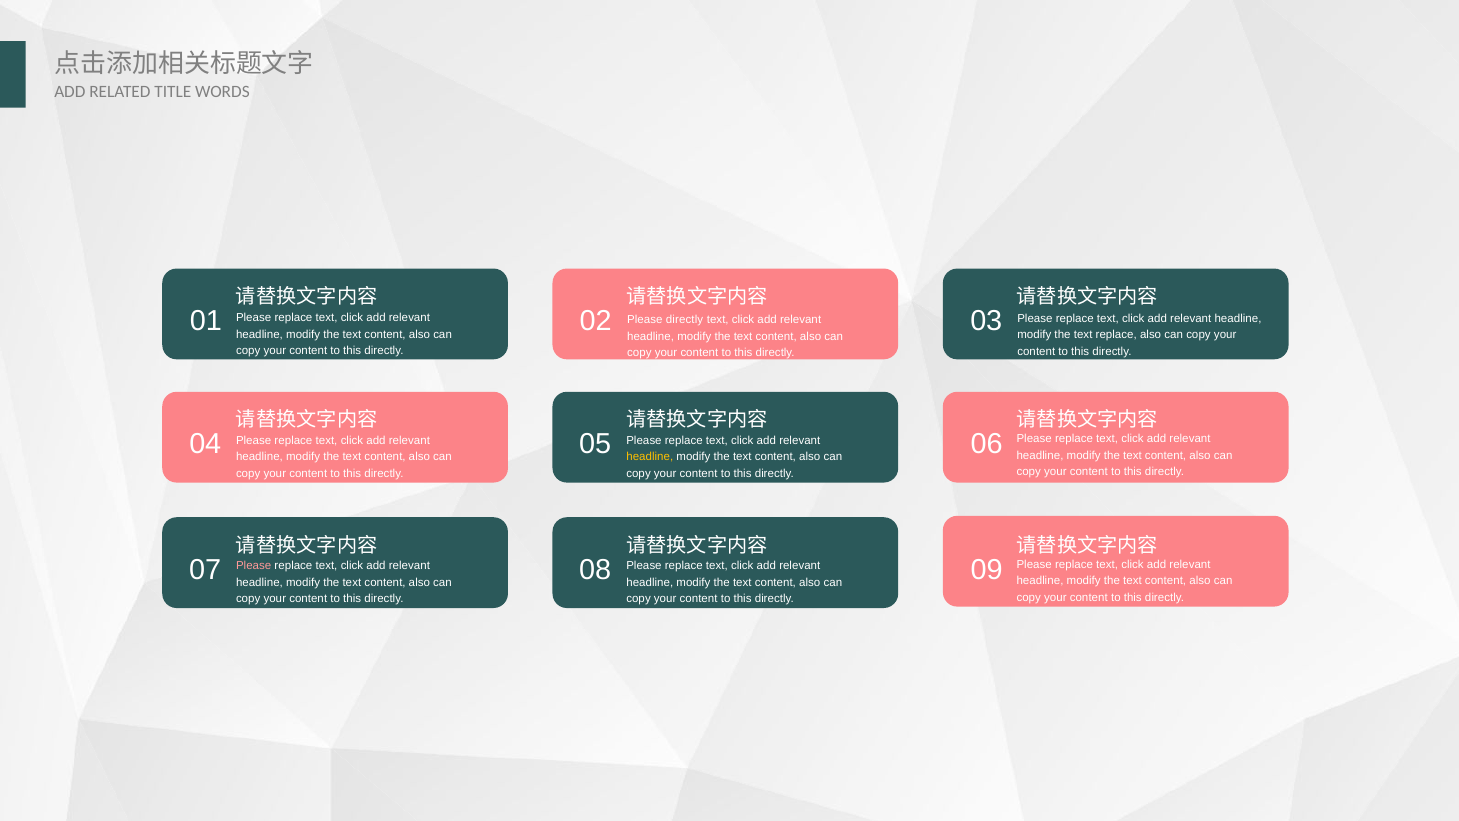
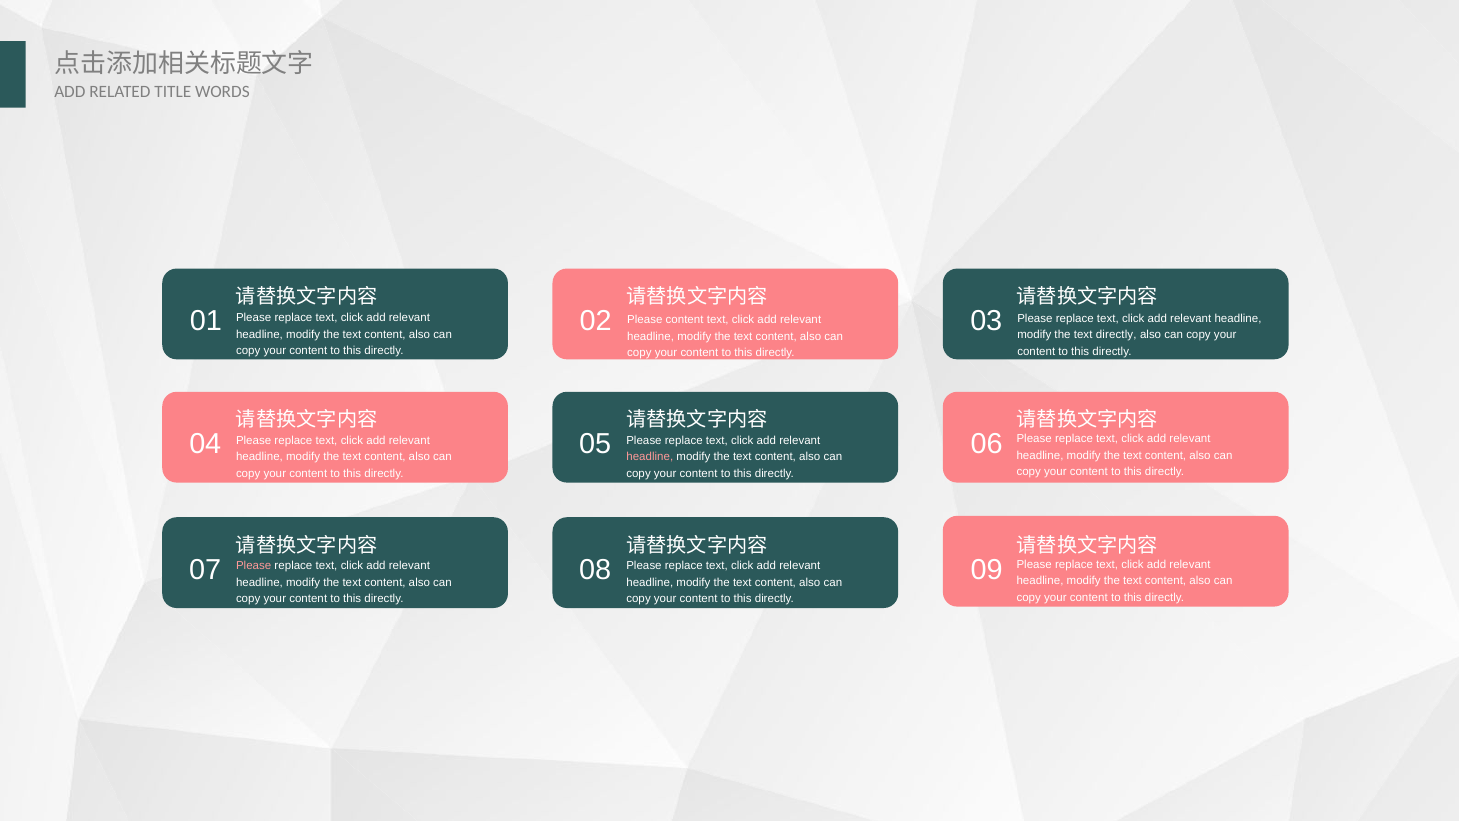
Please directly: directly -> content (685, 320)
text replace: replace -> directly (1116, 335)
headline colour: yellow -> pink (650, 457)
